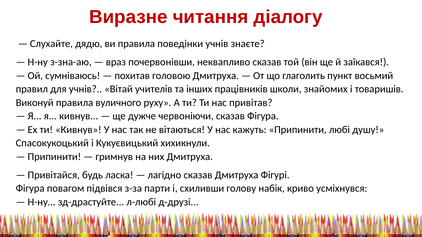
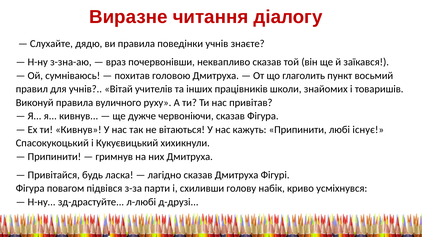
душу: душу -> існує (368, 130)
